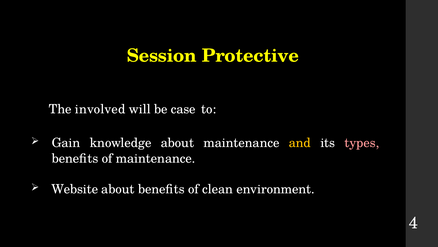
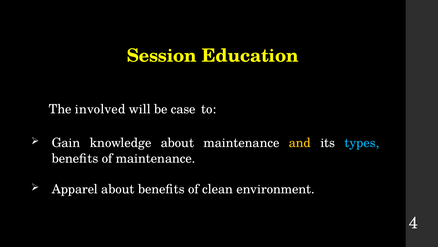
Protective: Protective -> Education (250, 56)
types colour: pink -> light blue (362, 143)
Website: Website -> Apparel (75, 189)
